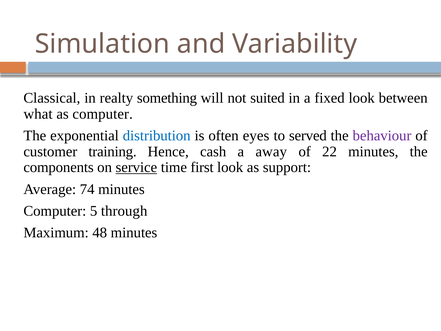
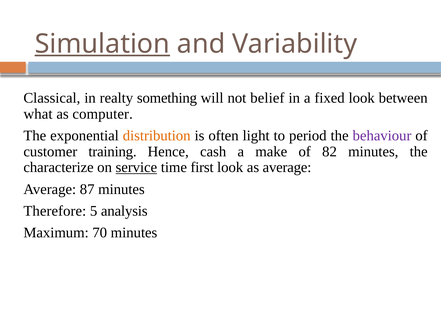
Simulation underline: none -> present (102, 44)
suited: suited -> belief (267, 98)
distribution colour: blue -> orange (157, 136)
eyes: eyes -> light (256, 136)
served: served -> period (308, 136)
away: away -> make (271, 151)
22: 22 -> 82 (330, 151)
components: components -> characterize (59, 167)
as support: support -> average (287, 167)
74: 74 -> 87 (87, 189)
Computer: Computer -> Therefore (55, 211)
through: through -> analysis (124, 211)
48: 48 -> 70 (100, 233)
